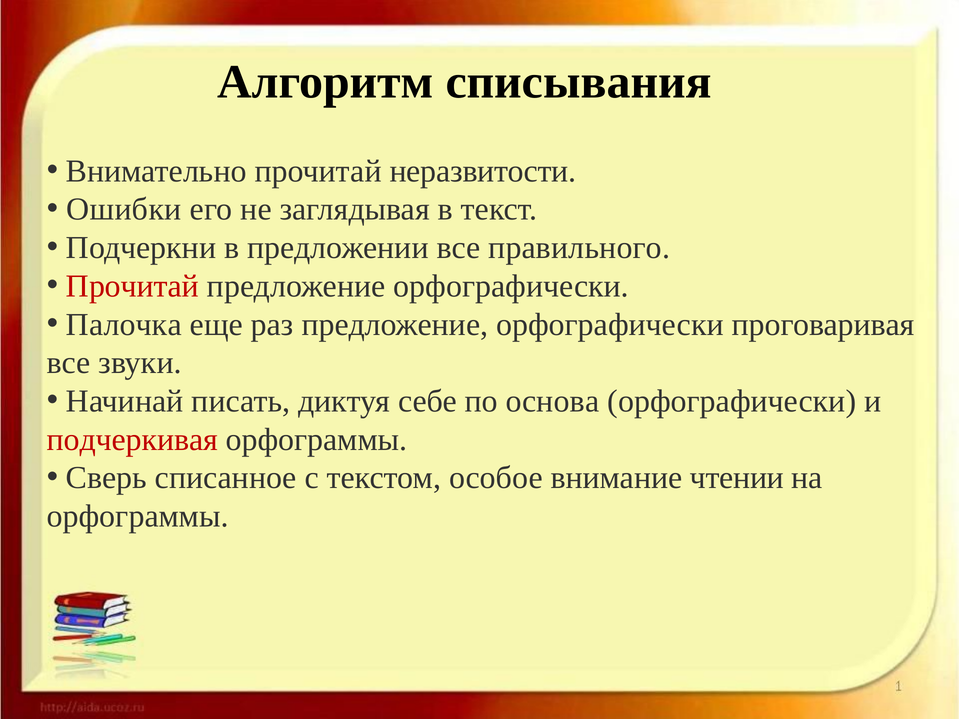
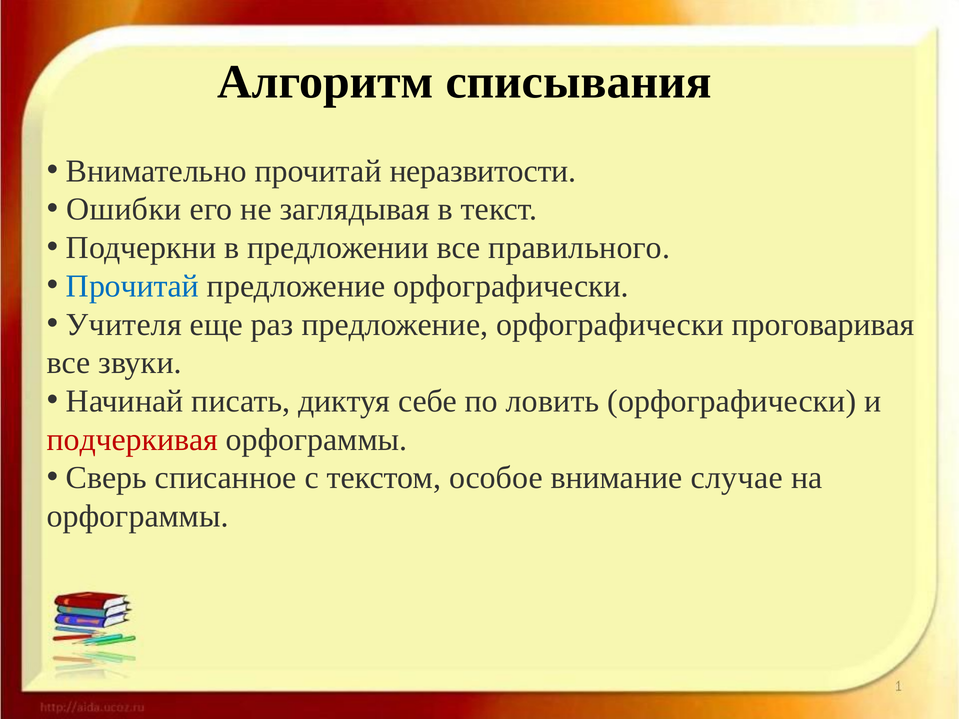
Прочитай colour: red -> blue (133, 286)
Палочка: Палочка -> Учителя (124, 325)
основа: основа -> ловить (553, 401)
чтении: чтении -> случае (737, 478)
